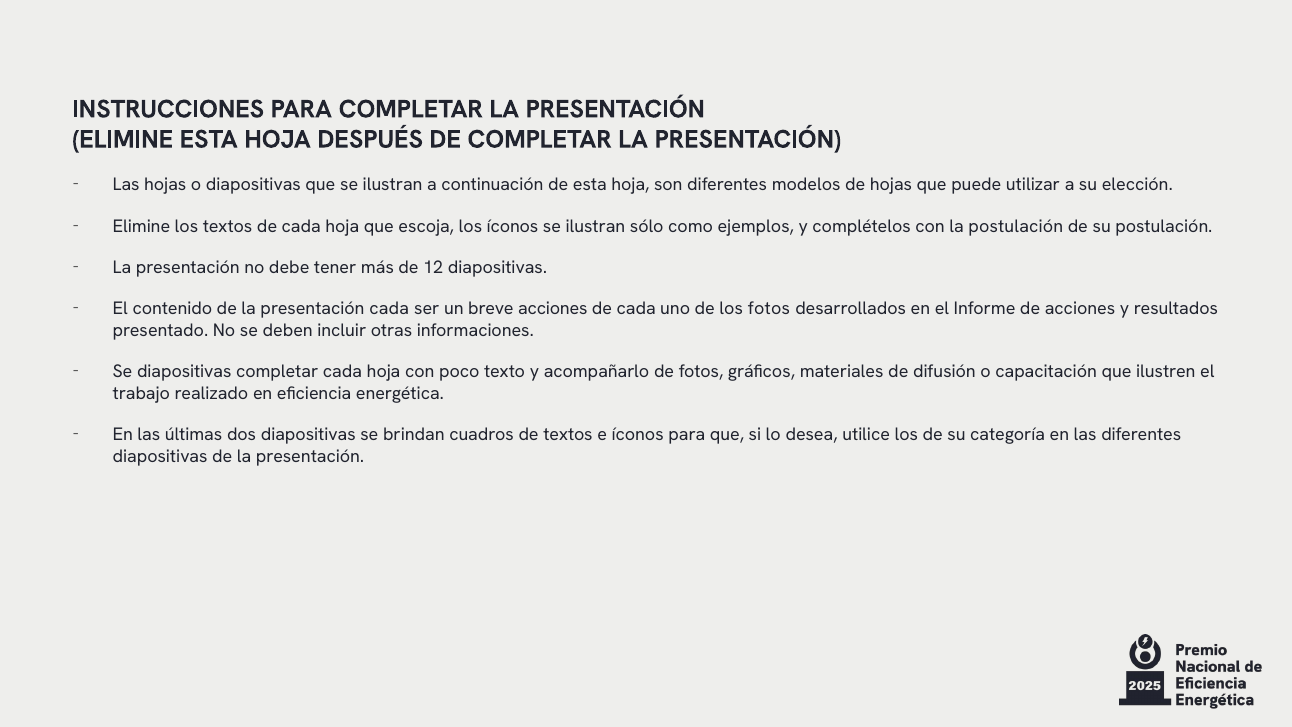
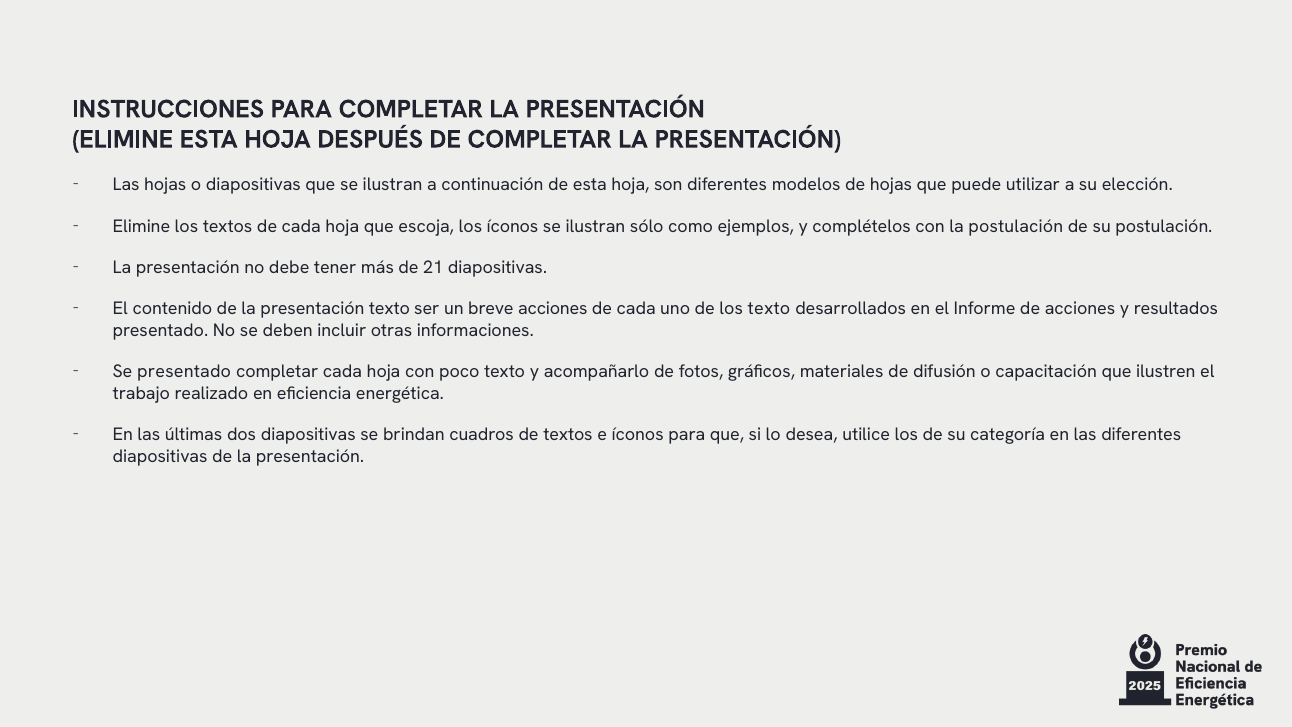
12: 12 -> 21 (433, 267)
presentación cada: cada -> texto (389, 309)
los fotos: fotos -> texto (769, 309)
Se diapositivas: diapositivas -> presentado (184, 372)
